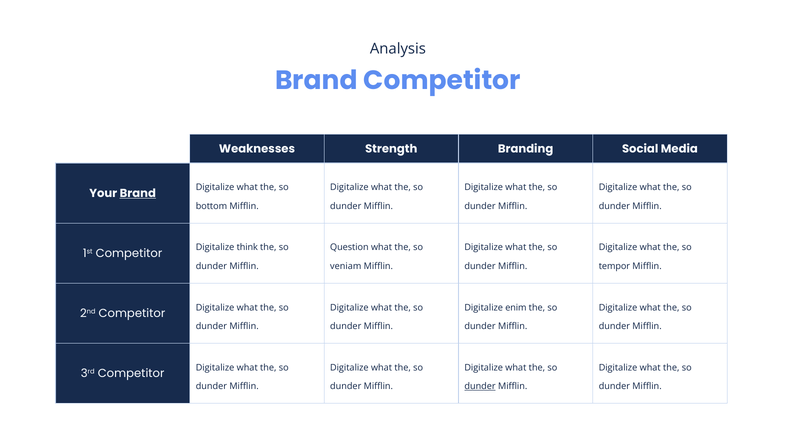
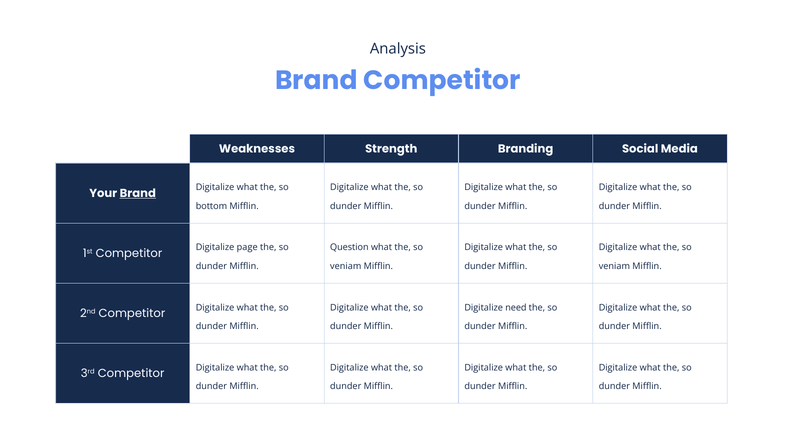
think: think -> page (247, 247)
tempor: tempor -> veniam (614, 266)
enim: enim -> need (516, 307)
dunder underline: present -> none (480, 386)
